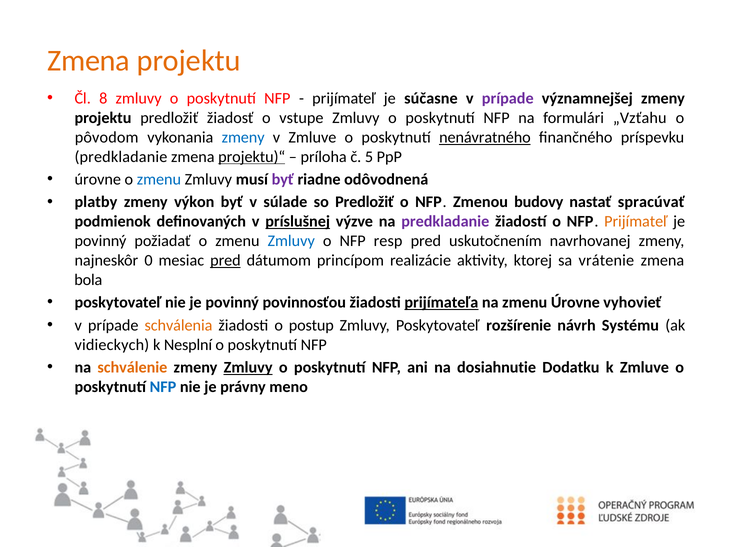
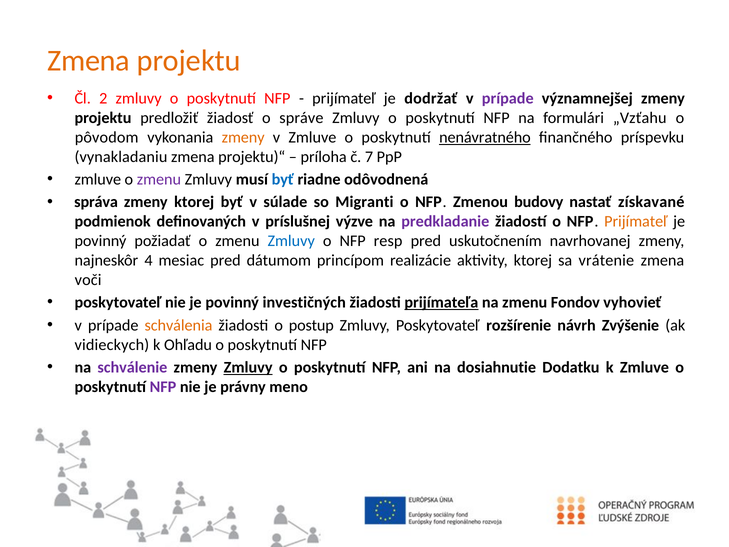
8: 8 -> 2 (103, 98)
súčasne: súčasne -> dodržať (431, 98)
vstupe: vstupe -> správe (301, 118)
zmeny colour: blue -> orange (243, 137)
predkladanie: predkladanie -> vynakladaniu (121, 157)
projektu)“ underline: present -> none (252, 157)
5: 5 -> 7 (369, 157)
úrovne: úrovne -> zmluve (98, 179)
zmenu colour: blue -> purple (159, 179)
byť colour: purple -> blue (283, 179)
platby: platby -> správa (96, 202)
zmeny výkon: výkon -> ktorej (194, 202)
so Predložiť: Predložiť -> Migranti (364, 202)
spracúvať: spracúvať -> získavané (651, 202)
príslušnej underline: present -> none (298, 221)
0: 0 -> 4 (148, 260)
pred underline: present -> none (225, 260)
bola: bola -> voči (88, 280)
povinnosťou: povinnosťou -> investičných (304, 302)
zmenu Úrovne: Úrovne -> Fondov (575, 302)
Systému: Systému -> Zvýšenie (630, 325)
Nesplní: Nesplní -> Ohľadu (188, 345)
schválenie colour: orange -> purple (132, 367)
NFP colour: blue -> purple (163, 387)
